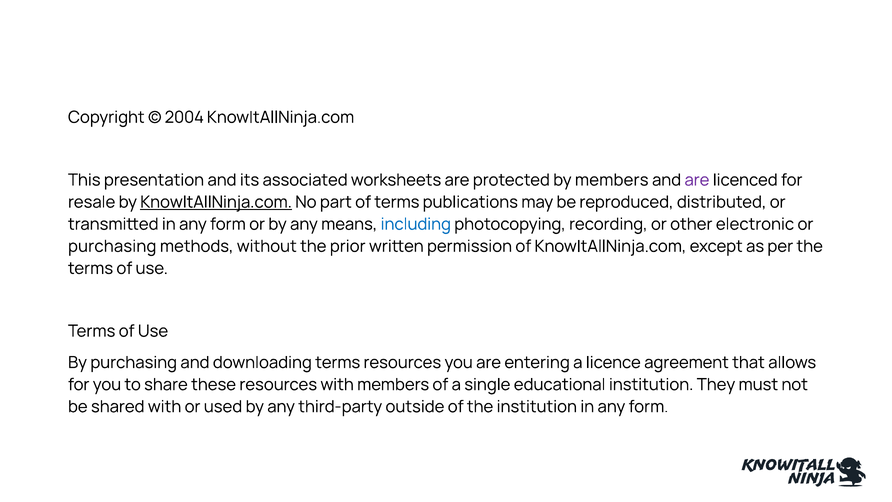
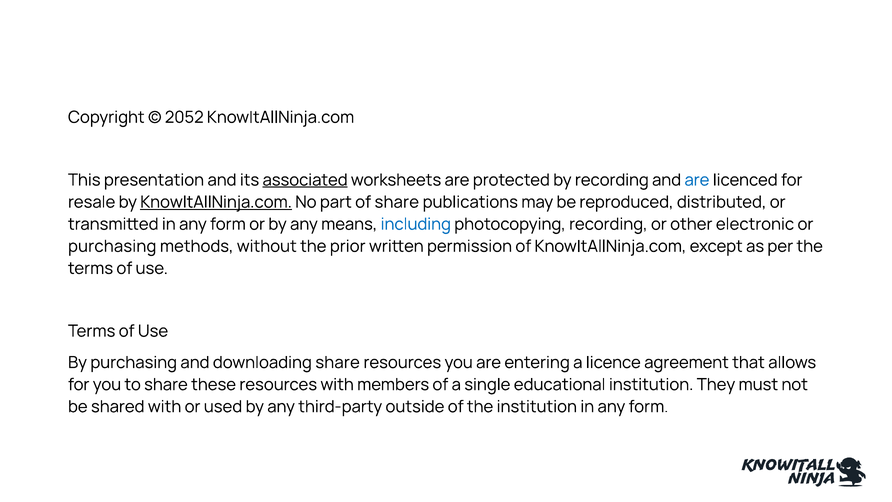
2004: 2004 -> 2052 (184, 117)
associated underline: none -> present (305, 180)
by members: members -> recording (612, 180)
are colour: purple -> blue (697, 180)
of terms: terms -> share (397, 202)
downloading terms: terms -> share (338, 362)
